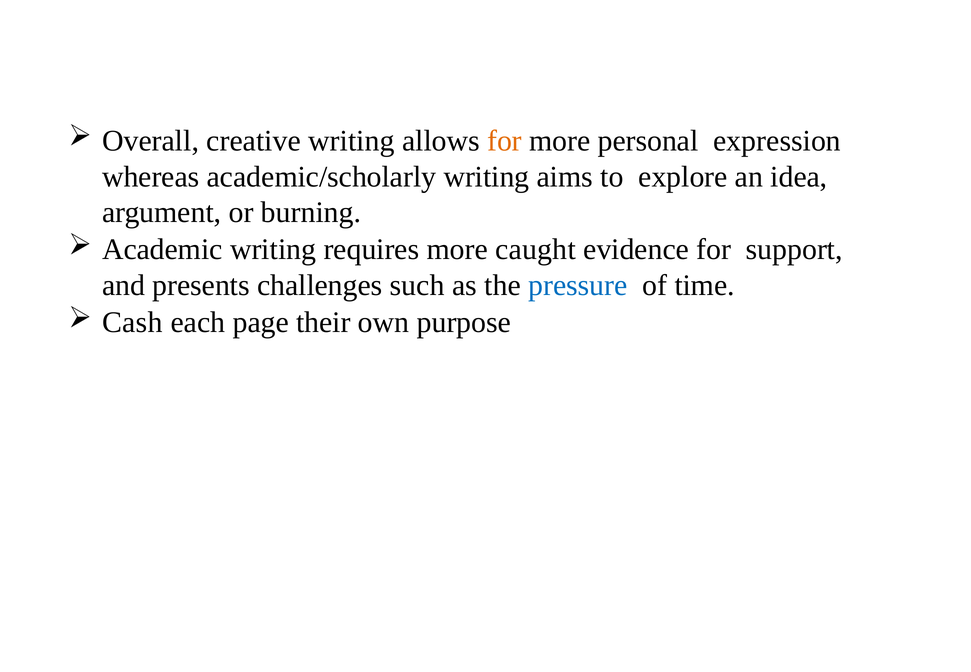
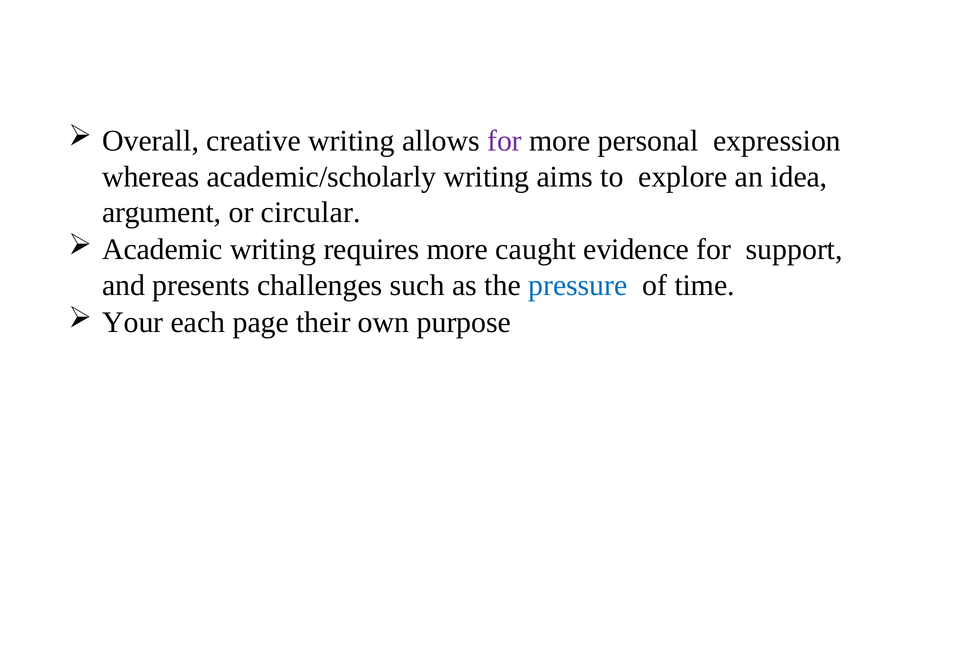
for colour: orange -> purple (505, 141)
burning: burning -> circular (311, 213)
Cash: Cash -> Your (133, 323)
